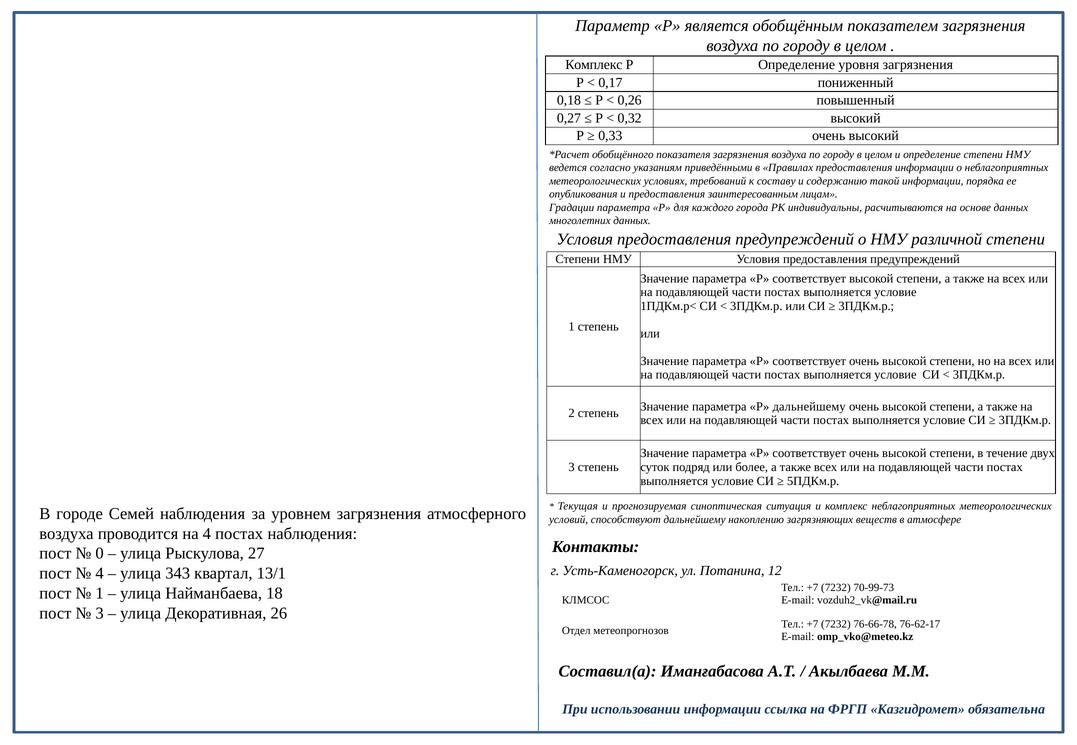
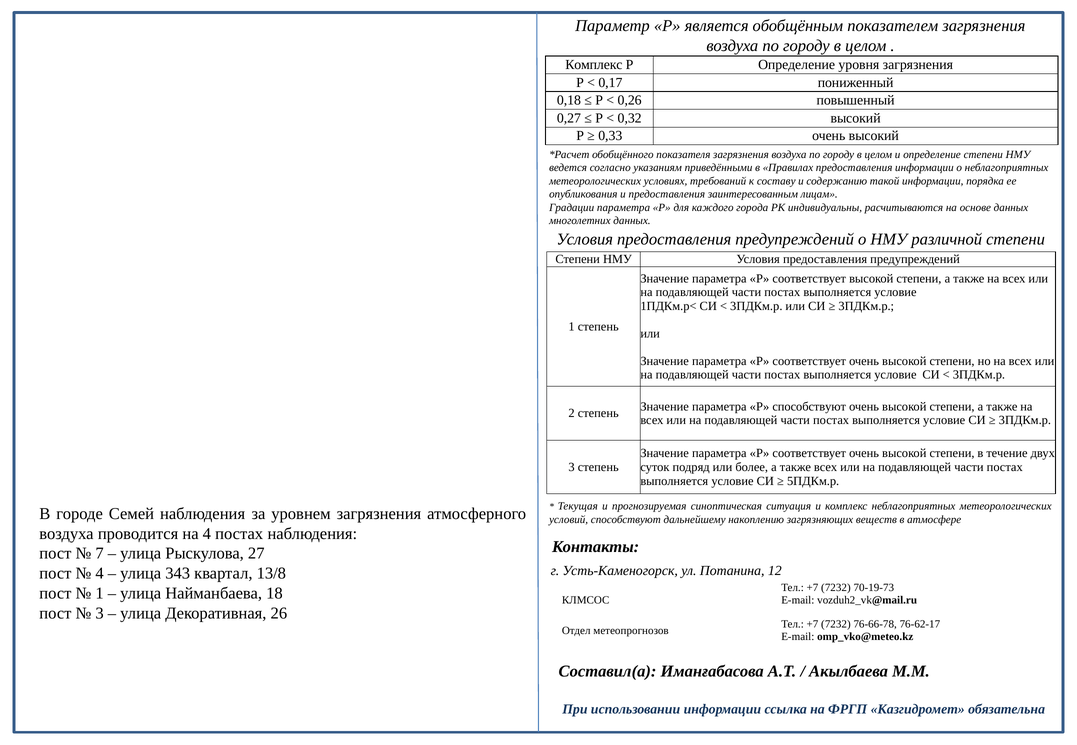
Р дальнейшему: дальнейшему -> способствуют (809, 407)
0: 0 -> 7 (100, 554)
13/1: 13/1 -> 13/8 (271, 574)
70-99-73: 70-99-73 -> 70-19-73 (874, 588)
